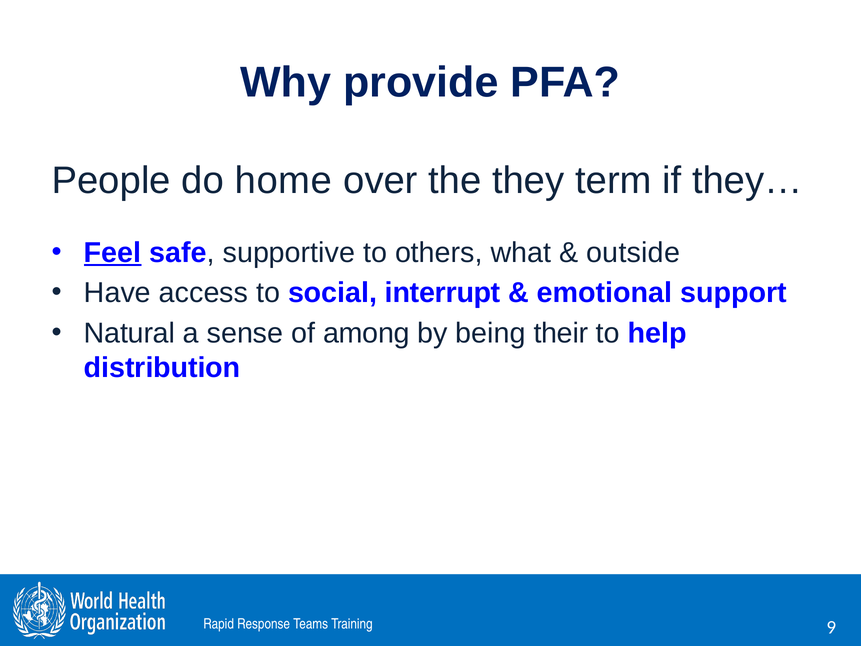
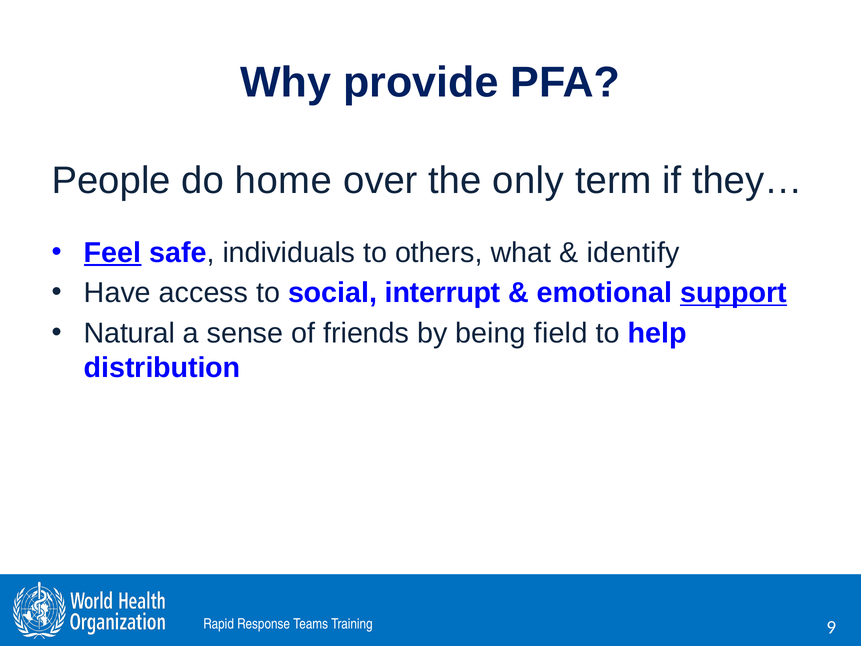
they: they -> only (528, 181)
supportive: supportive -> individuals (289, 253)
outside: outside -> identify (633, 253)
support underline: none -> present (733, 293)
among: among -> friends (366, 333)
their: their -> field (561, 333)
